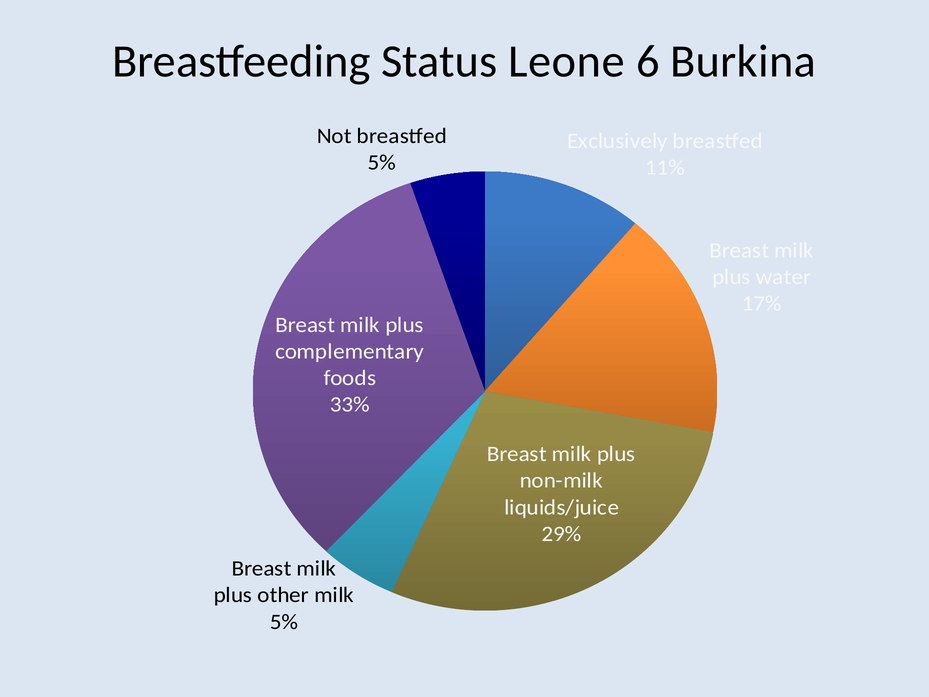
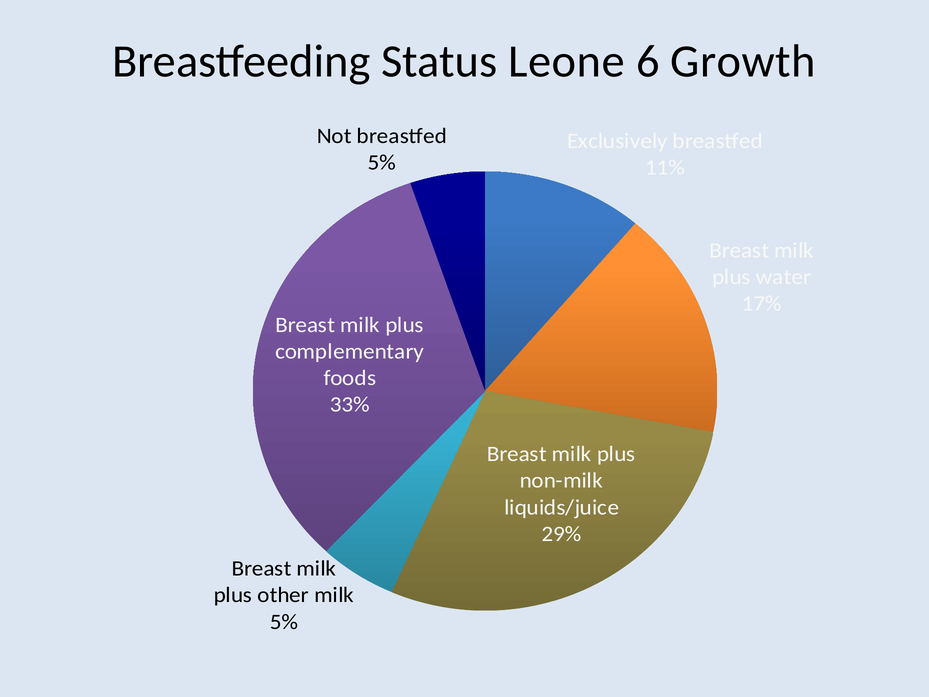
Burkina: Burkina -> Growth (743, 61)
